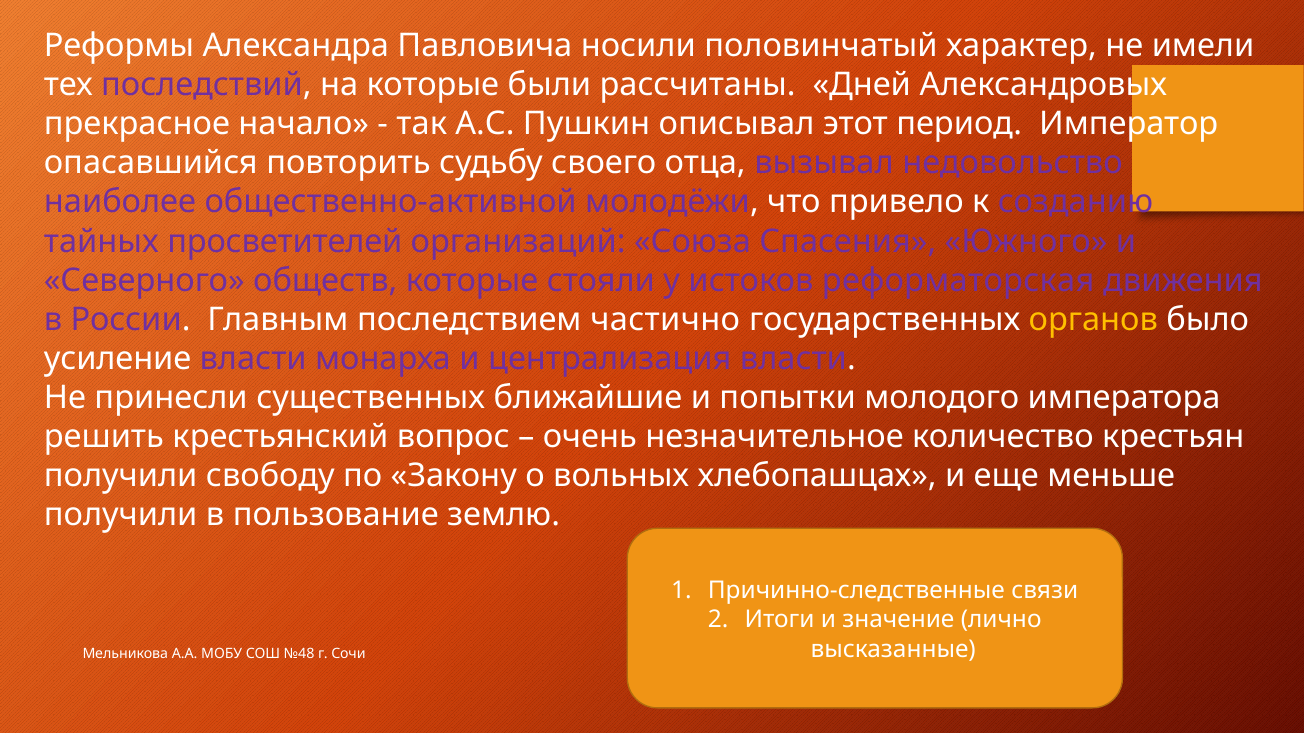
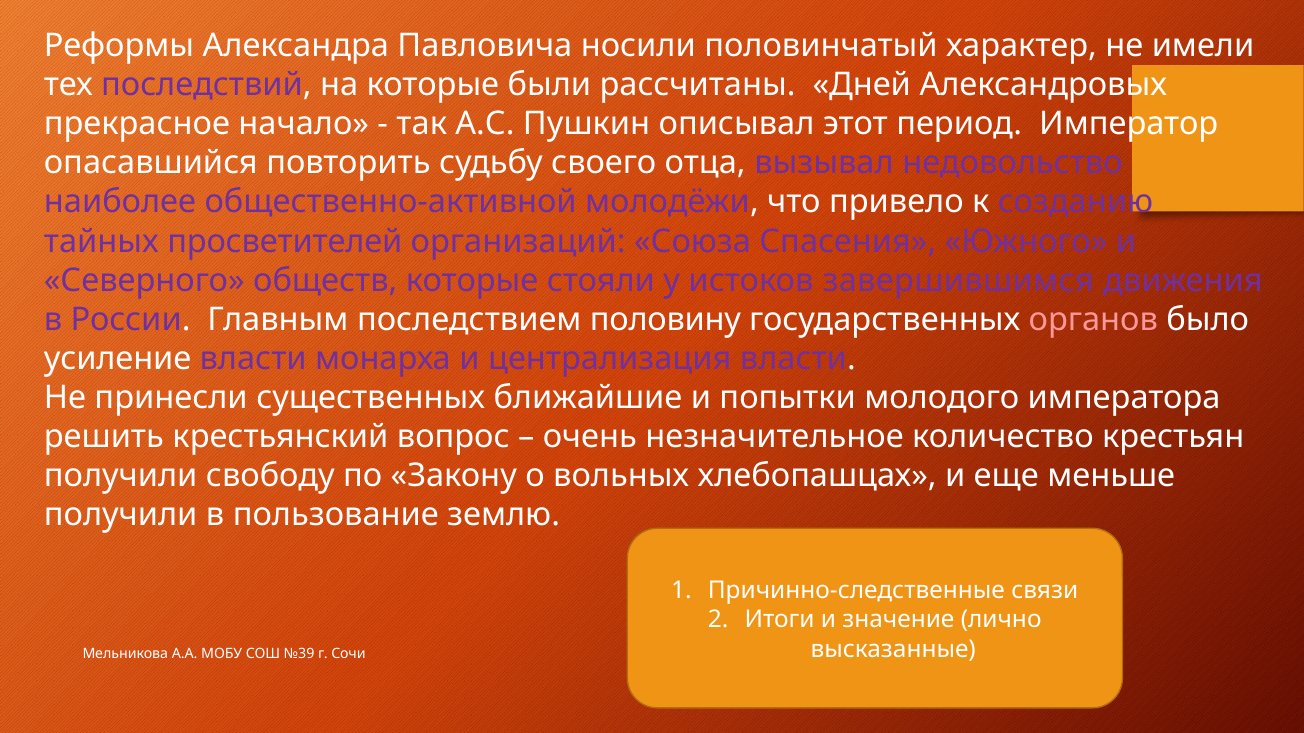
реформаторская: реформаторская -> завершившимся (958, 281)
частично: частично -> половину (665, 320)
органов colour: yellow -> pink (1093, 320)
№48: №48 -> №39 (299, 654)
